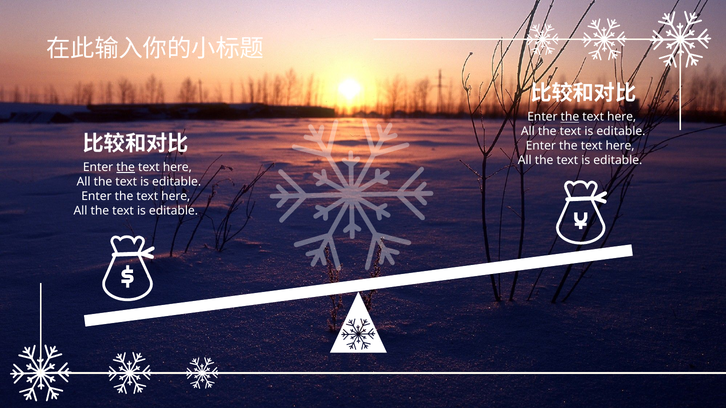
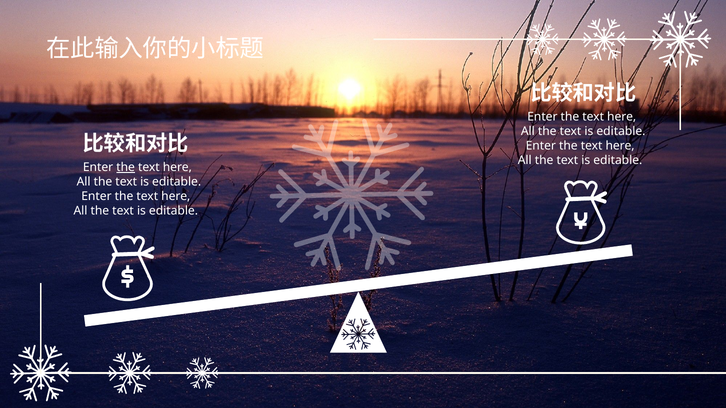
the underline: present -> none (570, 117)
